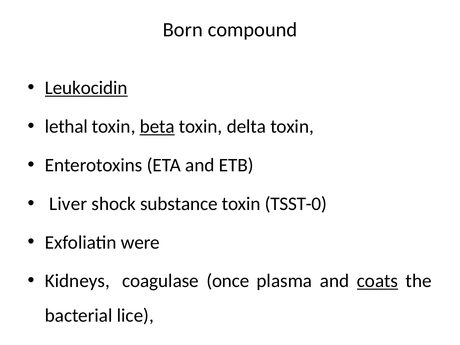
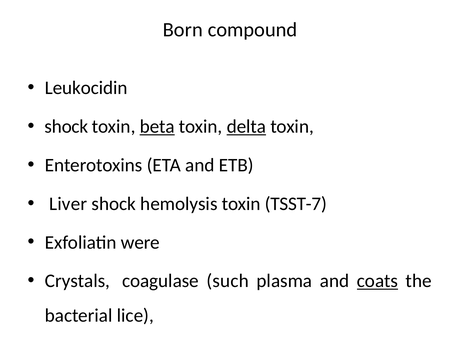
Leukocidin underline: present -> none (86, 88)
lethal: lethal -> shock (66, 127)
delta underline: none -> present (246, 127)
substance: substance -> hemolysis (179, 204)
TSST-0: TSST-0 -> TSST-7 (296, 204)
Kidneys: Kidneys -> Crystals (77, 281)
once: once -> such (228, 281)
